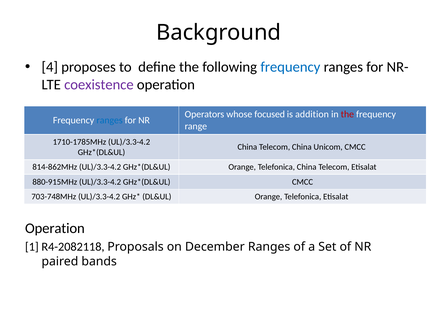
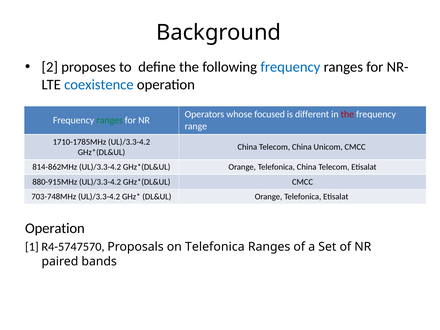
4: 4 -> 2 (50, 67)
coexistence colour: purple -> blue (99, 85)
addition: addition -> different (312, 114)
ranges colour: blue -> green (110, 120)
R4-2082118: R4-2082118 -> R4-5747570 (73, 247)
on December: December -> Telefonica (215, 247)
